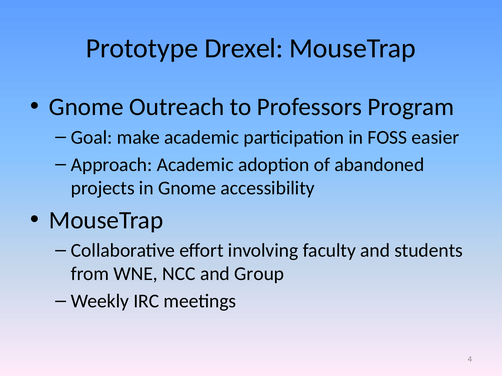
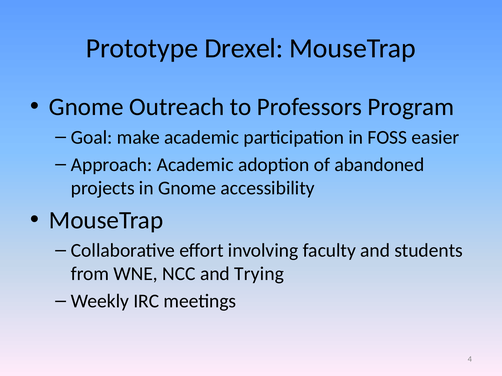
Group: Group -> Trying (259, 274)
